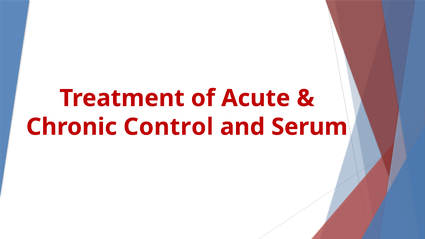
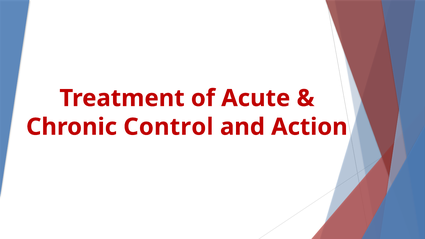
Serum: Serum -> Action (309, 127)
